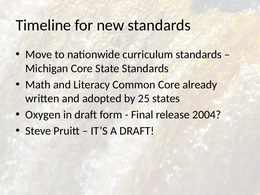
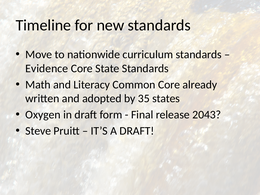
Michigan: Michigan -> Evidence (47, 68)
25: 25 -> 35 (144, 98)
2004: 2004 -> 2043 (207, 115)
